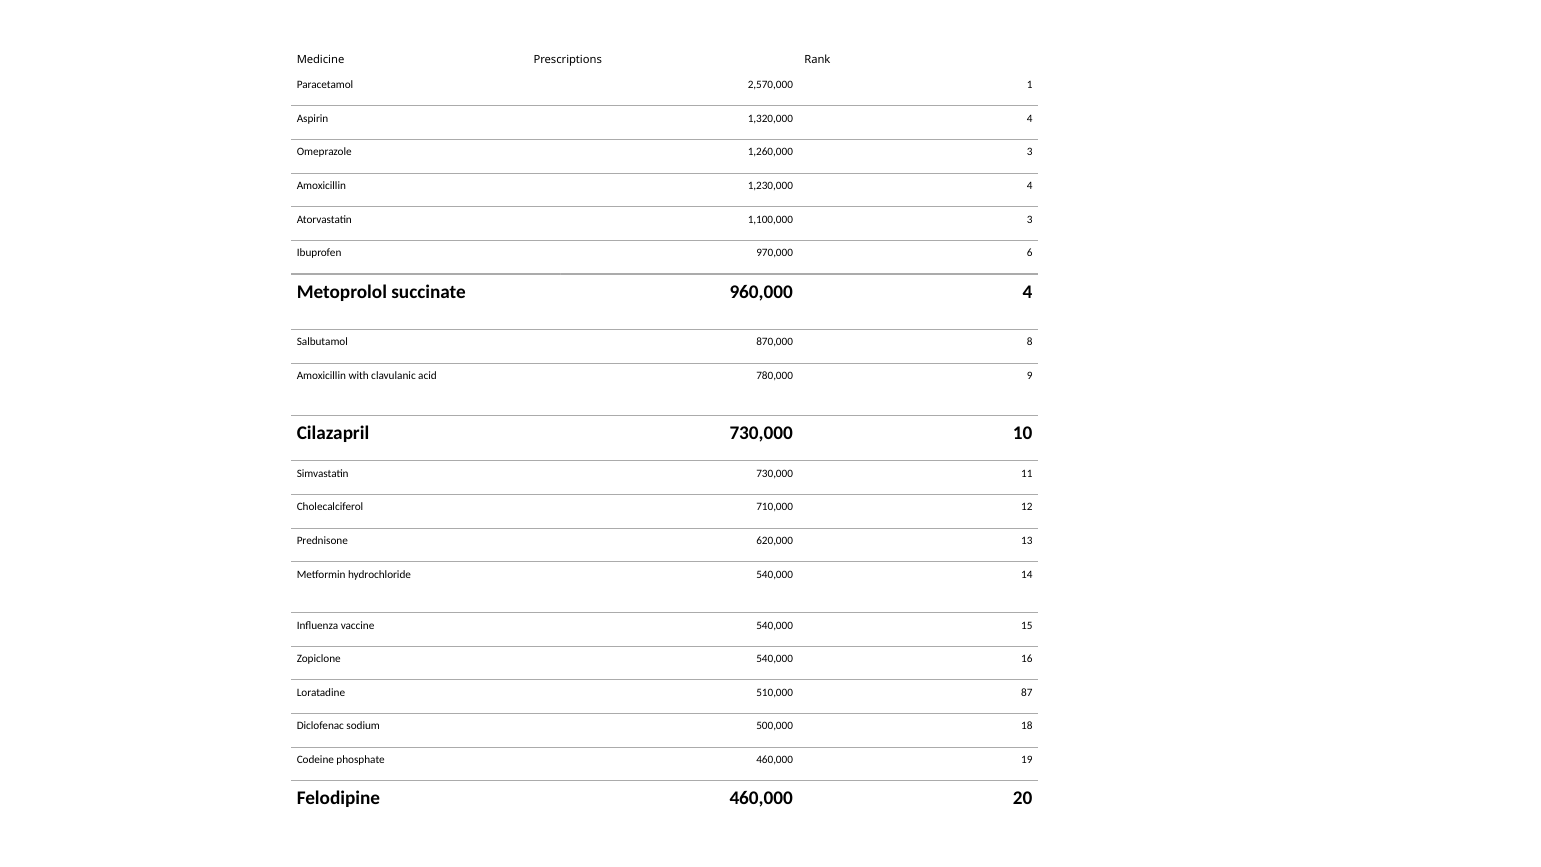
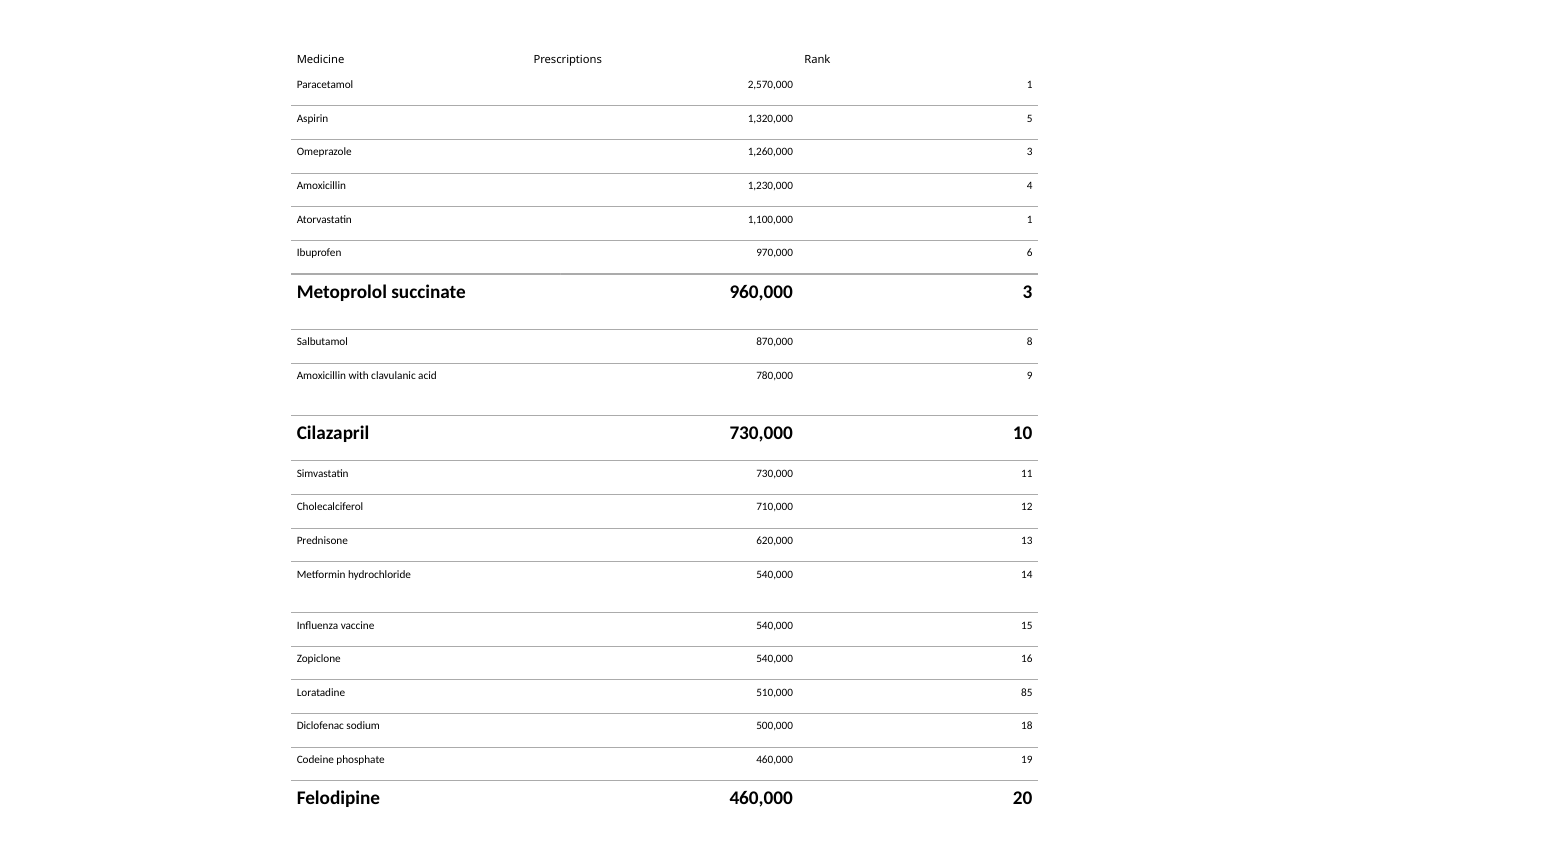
1,320,000 4: 4 -> 5 (1030, 118)
1,100,000 3: 3 -> 1 (1030, 219)
960,000 4: 4 -> 3 (1028, 292)
87: 87 -> 85 (1027, 692)
